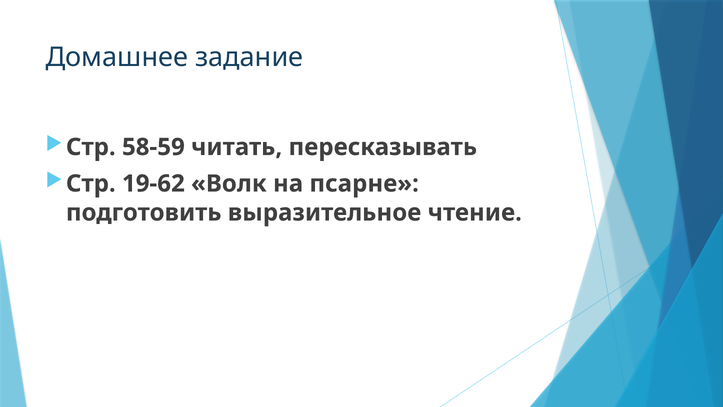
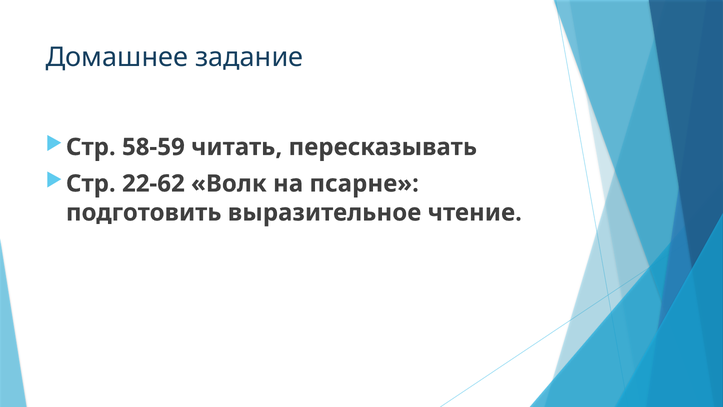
19-62: 19-62 -> 22-62 (153, 183)
